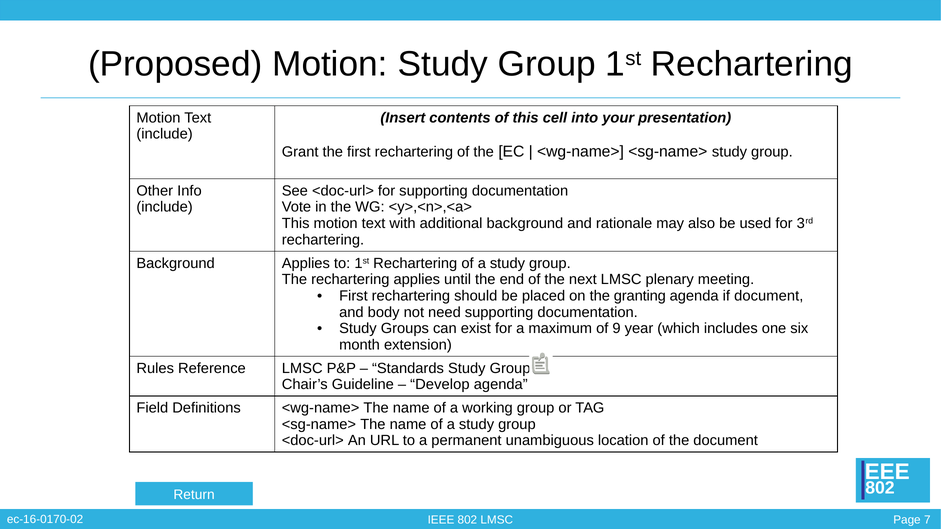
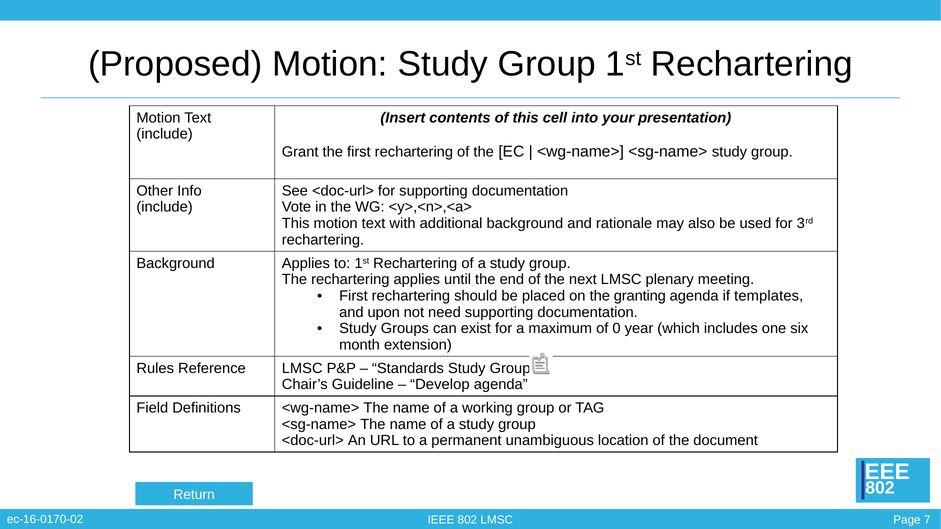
if document: document -> templates (769, 296)
body: body -> upon (384, 312)
9: 9 -> 0 (617, 329)
